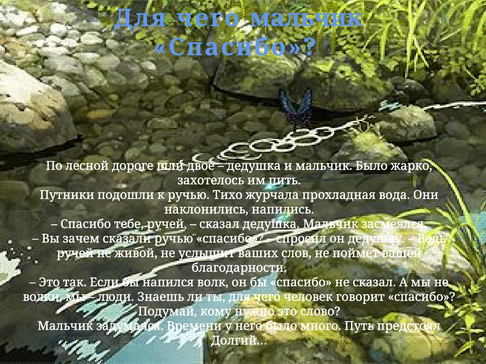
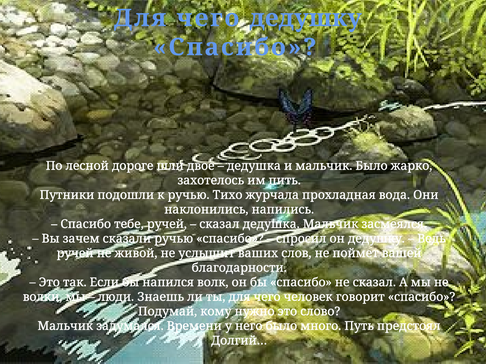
чего мальчик: мальчик -> дедушку (306, 18)
